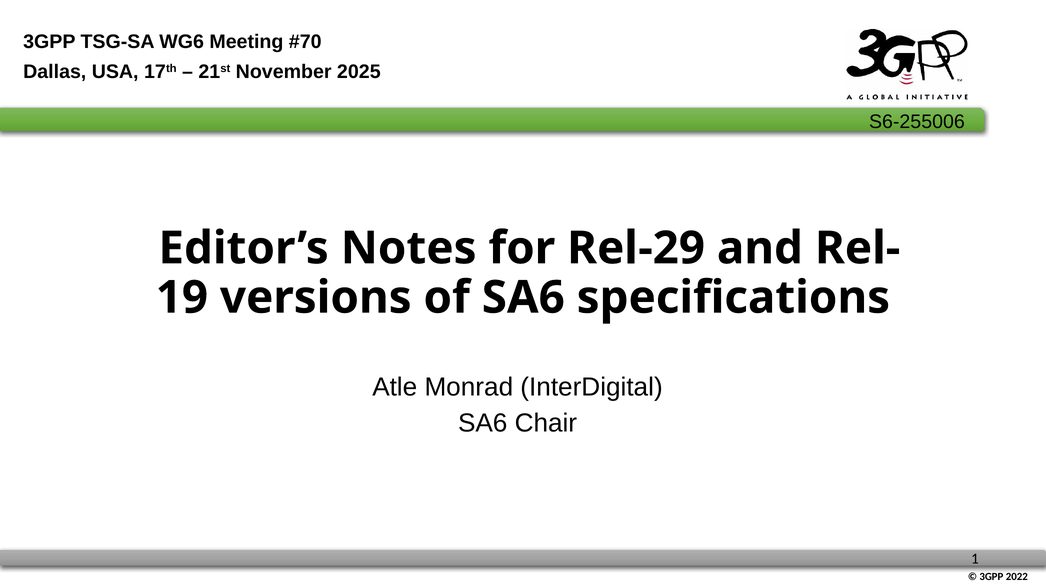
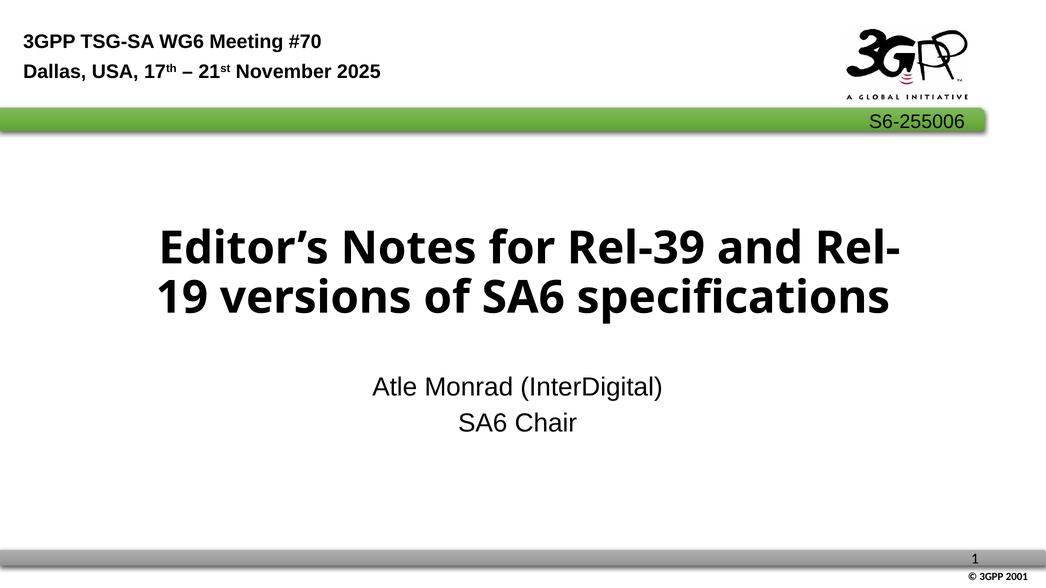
Rel-29: Rel-29 -> Rel-39 (636, 248)
2022: 2022 -> 2001 (1017, 577)
